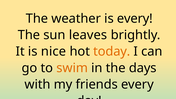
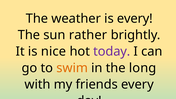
leaves: leaves -> rather (88, 35)
today colour: orange -> purple (112, 51)
days: days -> long (143, 68)
